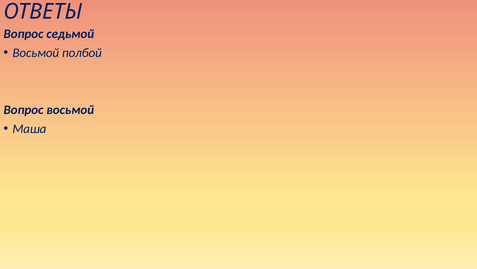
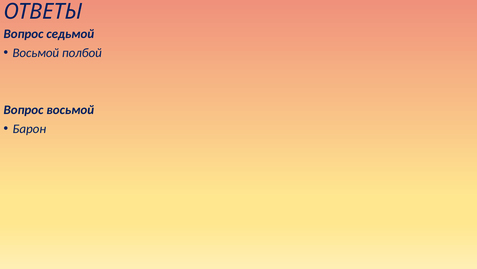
Маша: Маша -> Барон (29, 129)
